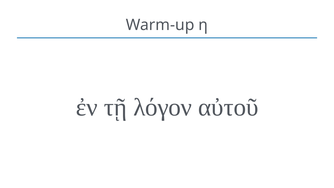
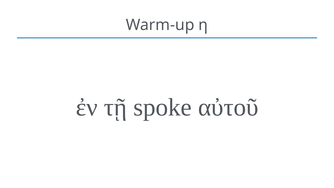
λόγον: λόγον -> spoke (163, 107)
